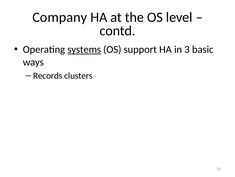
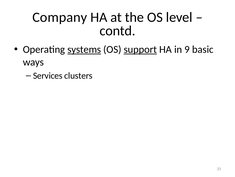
support underline: none -> present (140, 49)
3: 3 -> 9 (187, 49)
Records: Records -> Services (48, 75)
